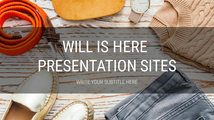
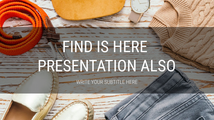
WILL: WILL -> FIND (78, 47)
SITES: SITES -> ALSO (158, 66)
